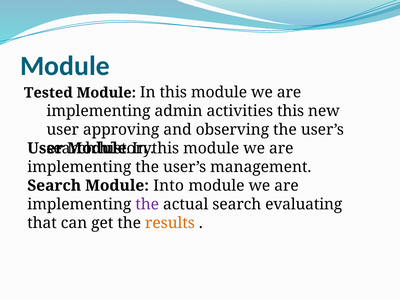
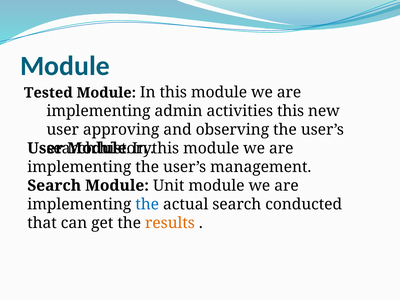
Into: Into -> Unit (169, 186)
the colour: purple -> blue (147, 204)
evaluating: evaluating -> conducted (304, 204)
